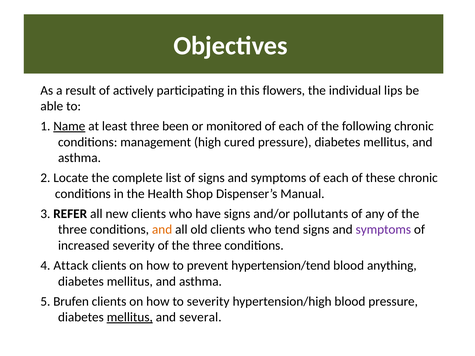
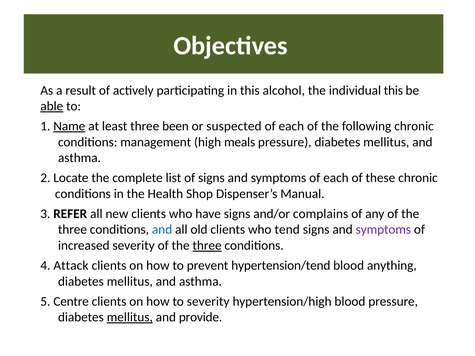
flowers: flowers -> alcohol (284, 90)
individual lips: lips -> this (393, 90)
able underline: none -> present (52, 106)
monitored: monitored -> suspected (234, 126)
cured: cured -> meals (240, 142)
pollutants: pollutants -> complains (321, 214)
and colour: orange -> blue (162, 230)
three underline: none -> present (207, 246)
Brufen: Brufen -> Centre (71, 302)
several: several -> provide (201, 317)
